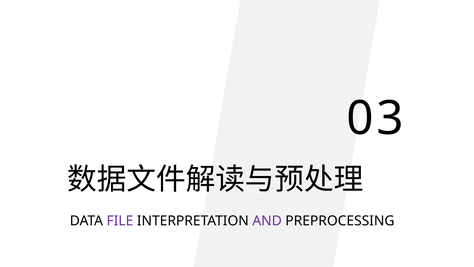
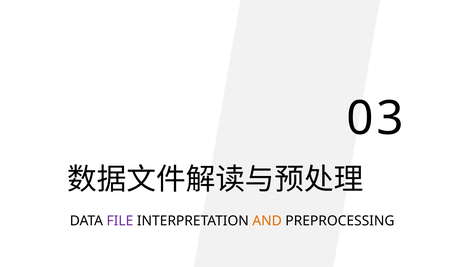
AND colour: purple -> orange (267, 221)
